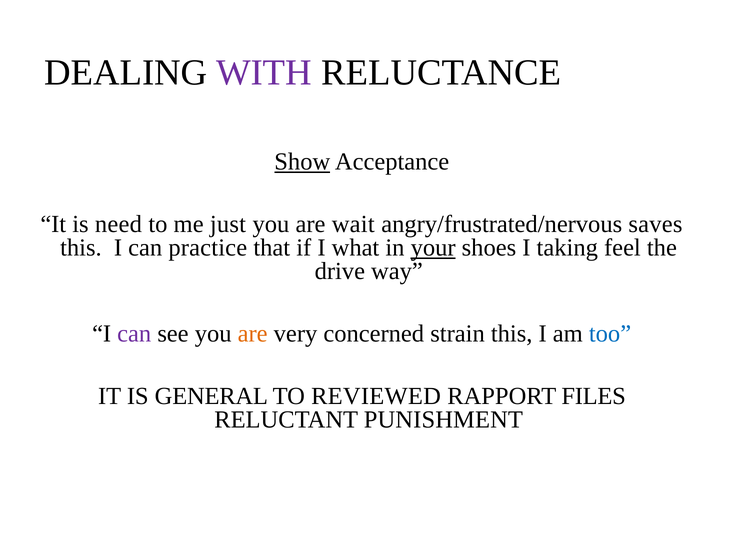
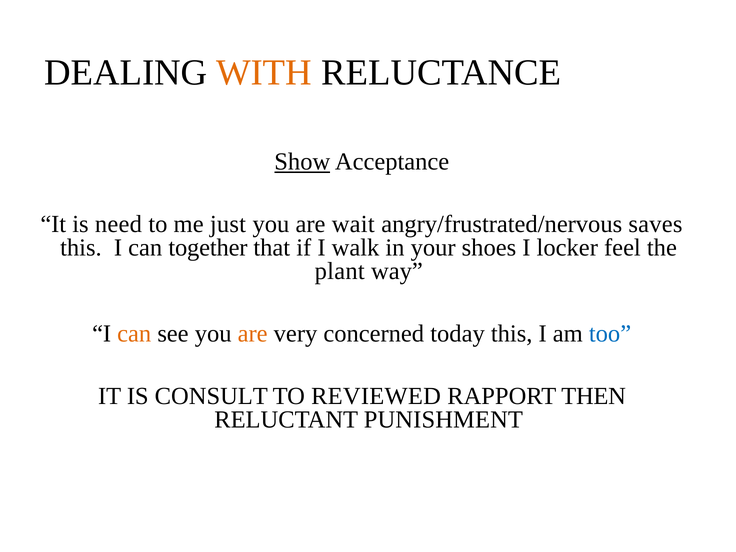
WITH colour: purple -> orange (264, 73)
practice: practice -> together (208, 248)
what: what -> walk (356, 248)
your underline: present -> none (433, 248)
taking: taking -> locker (567, 248)
drive: drive -> plant (340, 271)
can colour: purple -> orange (134, 334)
strain: strain -> today (458, 334)
GENERAL: GENERAL -> CONSULT (211, 396)
FILES: FILES -> THEN (594, 396)
